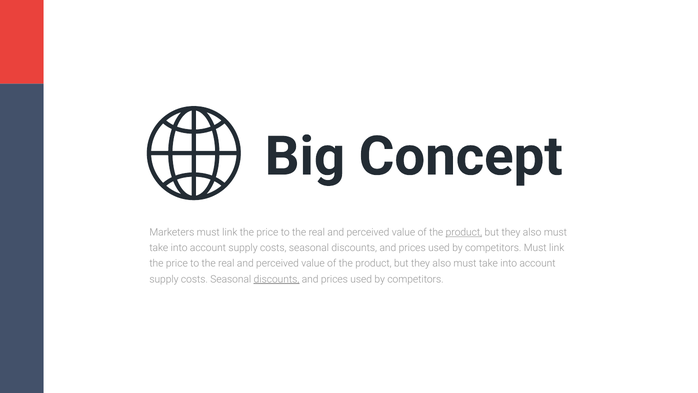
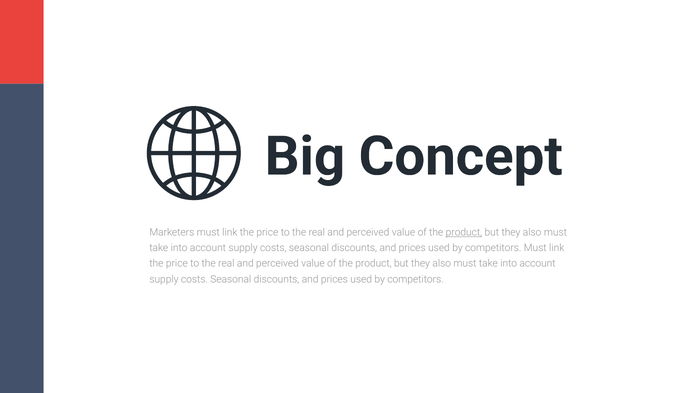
discounts underline: present -> none (276, 279)
